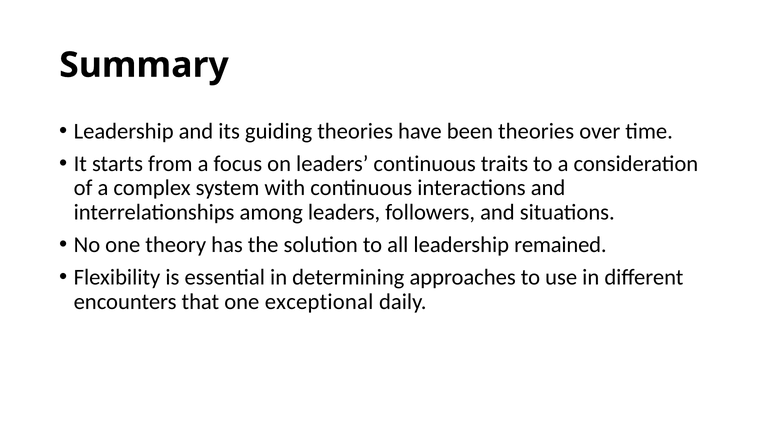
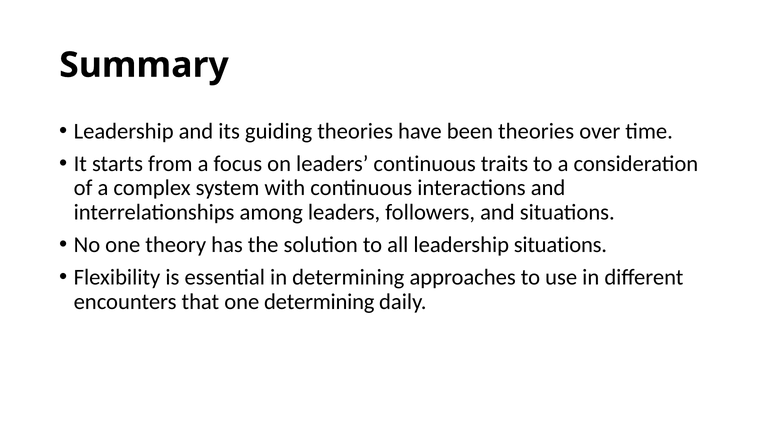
leadership remained: remained -> situations (560, 245)
one exceptional: exceptional -> determining (319, 302)
